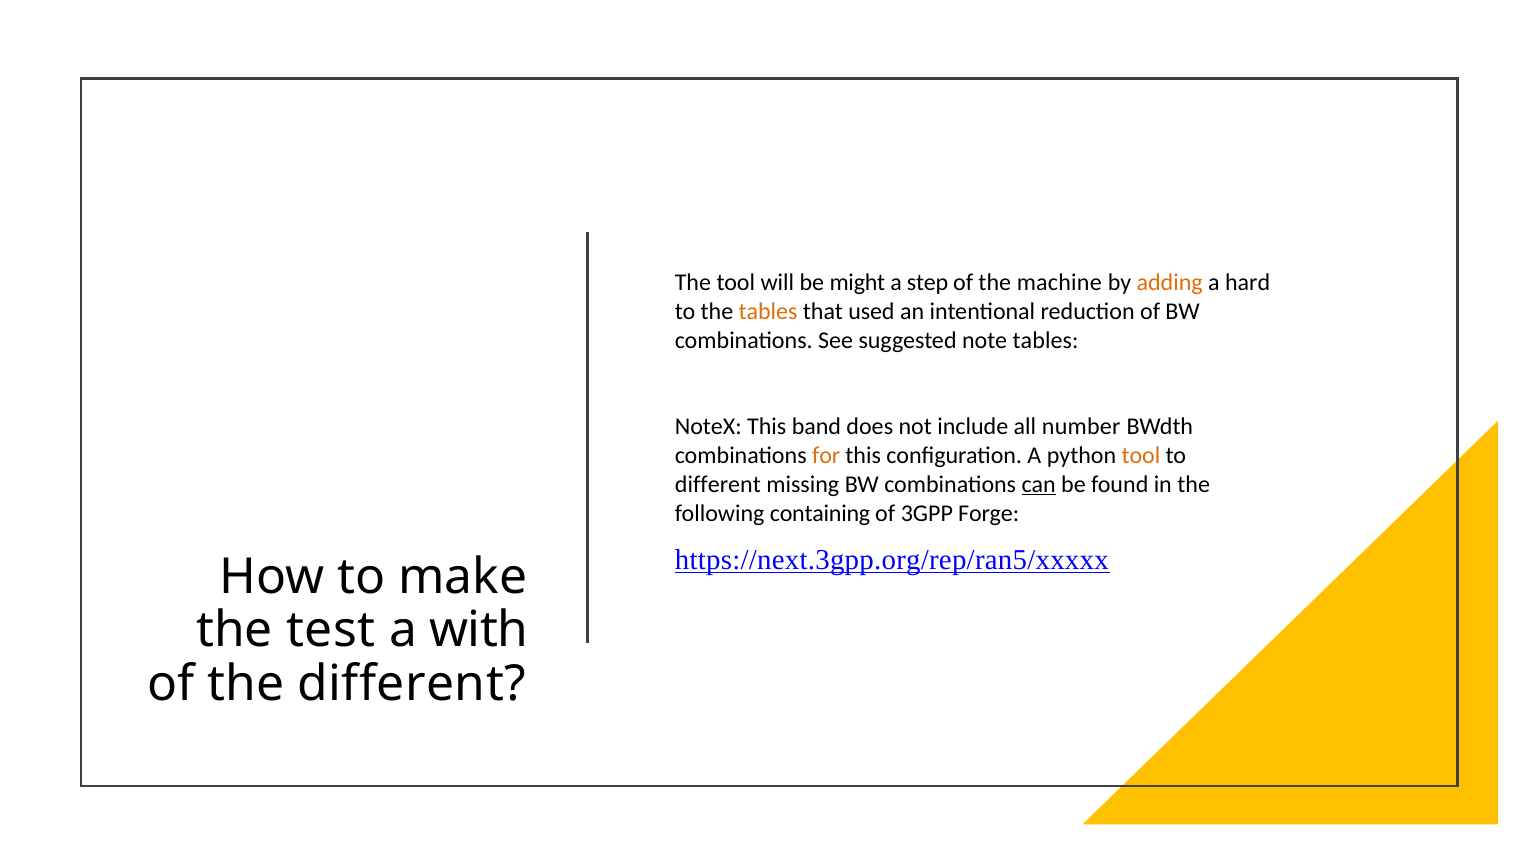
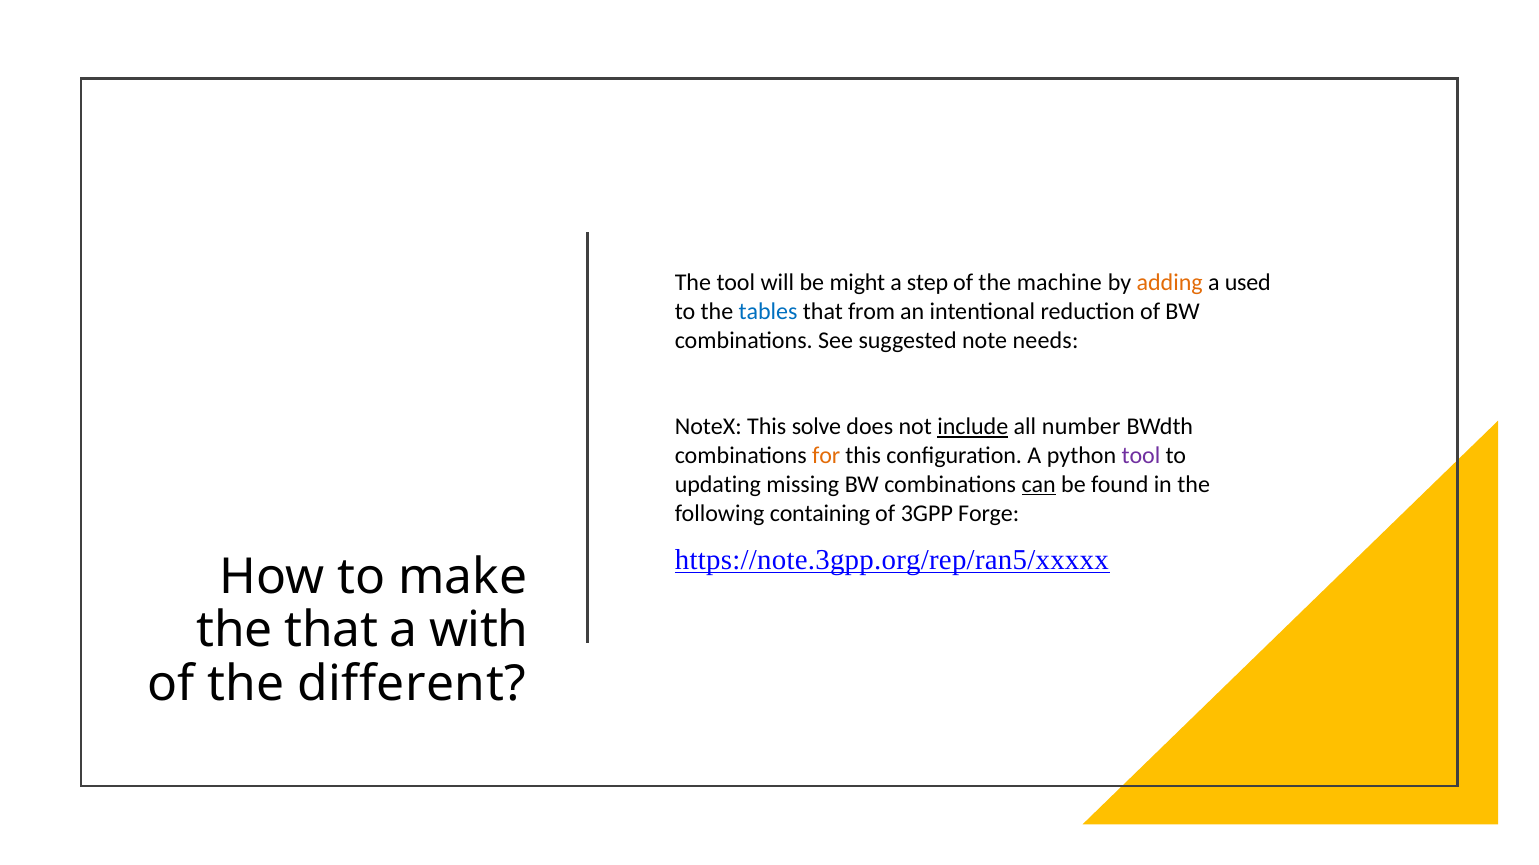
hard: hard -> used (1248, 283)
tables colour: orange -> blue (768, 312)
used: used -> from (872, 312)
note tables: tables -> needs (1046, 340)
band: band -> solve (816, 427)
include underline: none -> present (973, 427)
tool colour: orange -> purple (1141, 456)
different: different -> updating (718, 485)
https://next.3gpp.org/rep/ran5/xxxxx: https://next.3gpp.org/rep/ran5/xxxxx -> https://note.3gpp.org/rep/ran5/xxxxx (892, 560)
the test: test -> that (331, 631)
